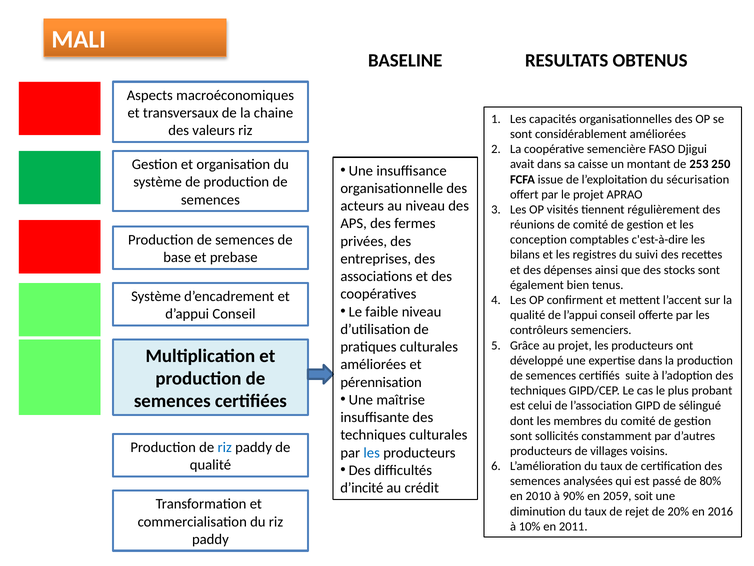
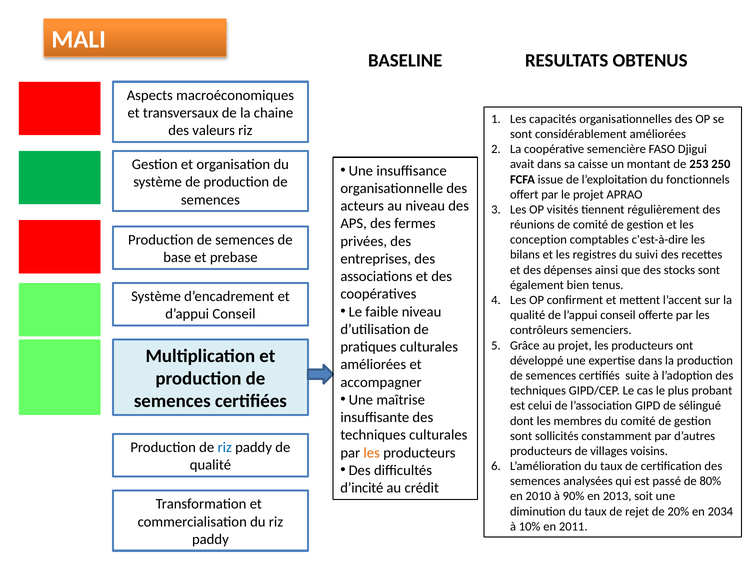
sécurisation: sécurisation -> fonctionnels (698, 179)
pérennisation: pérennisation -> accompagner (381, 382)
les colour: blue -> orange (372, 452)
2059: 2059 -> 2013 (617, 496)
2016: 2016 -> 2034 (720, 511)
